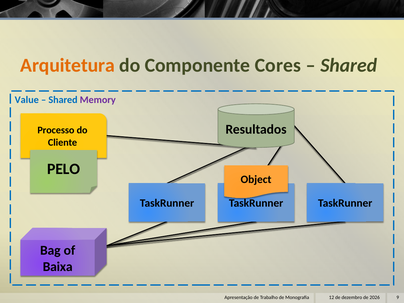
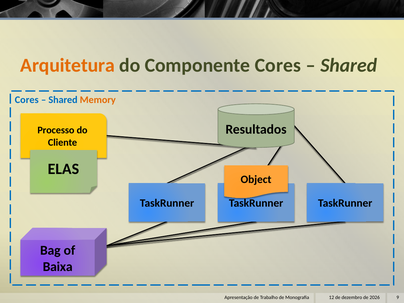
Value: Value -> Cores (27, 100)
Memory colour: purple -> orange (98, 100)
PELO: PELO -> ELAS (64, 169)
